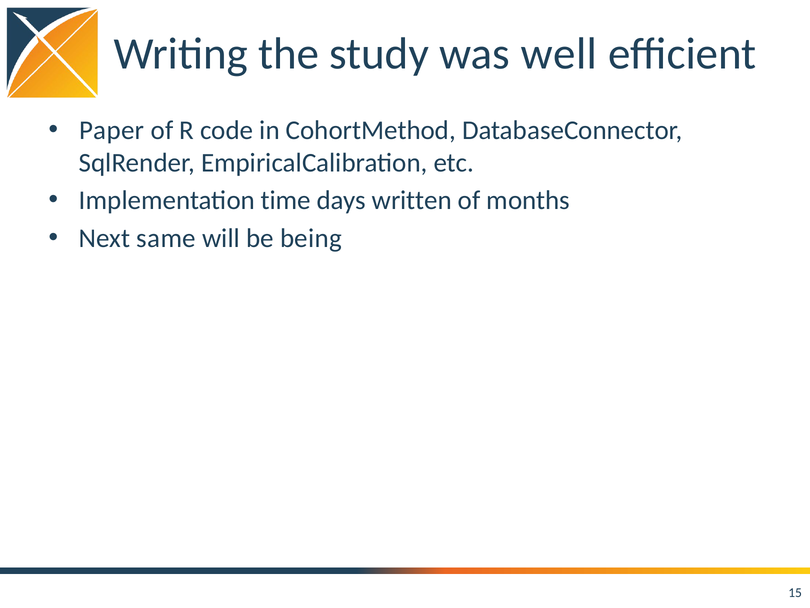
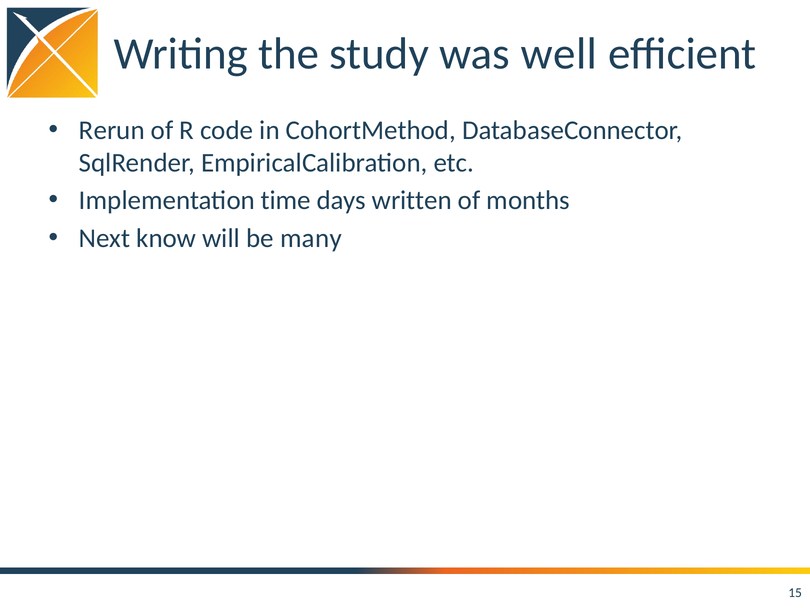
Paper: Paper -> Rerun (112, 130)
same: same -> know (166, 238)
being: being -> many (311, 238)
